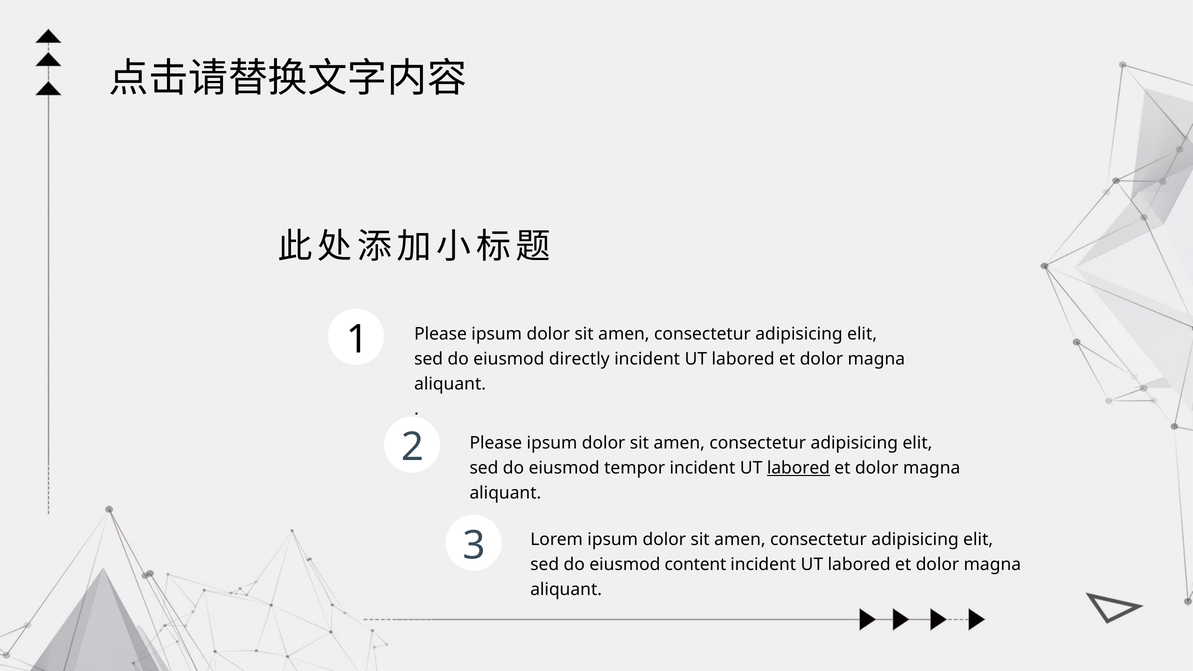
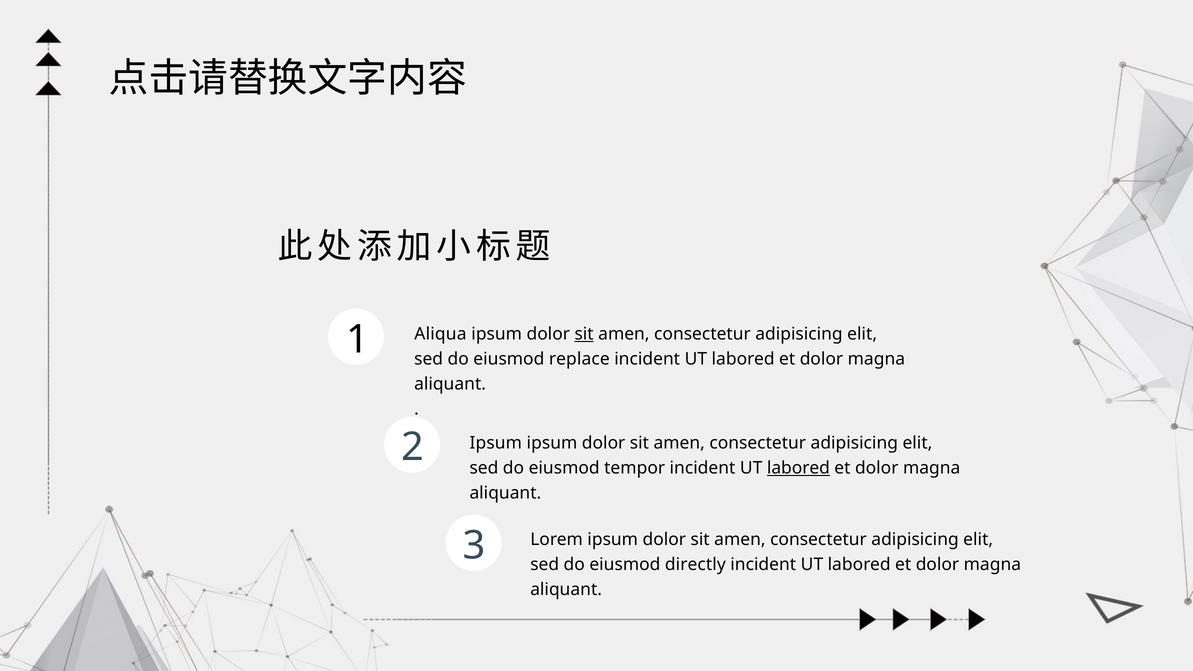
Please: Please -> Aliqua (440, 334)
sit underline: none -> present (584, 334)
directly: directly -> replace (579, 359)
Please: Please -> Ipsum (496, 443)
content: content -> directly (695, 565)
